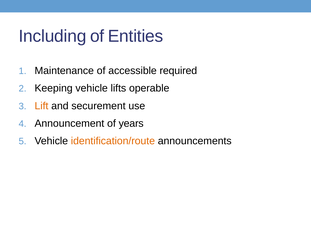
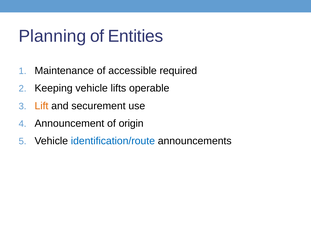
Including: Including -> Planning (52, 36)
years: years -> origin (131, 124)
identification/route colour: orange -> blue (113, 141)
